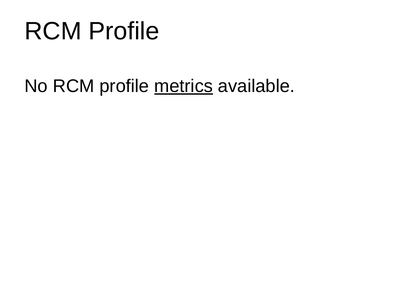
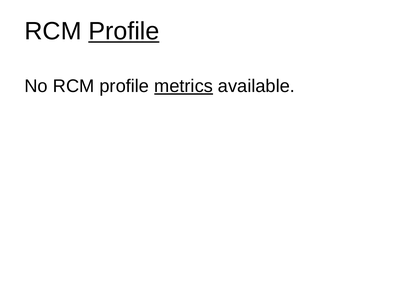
Profile underline: none -> present (124, 31)
